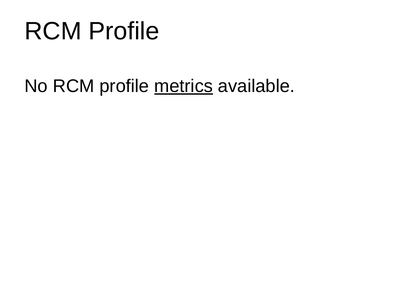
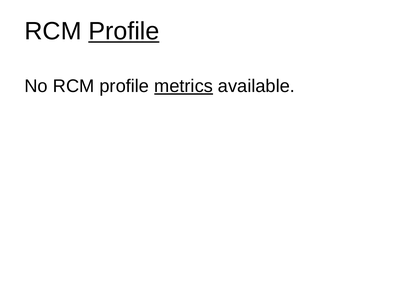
Profile underline: none -> present (124, 31)
